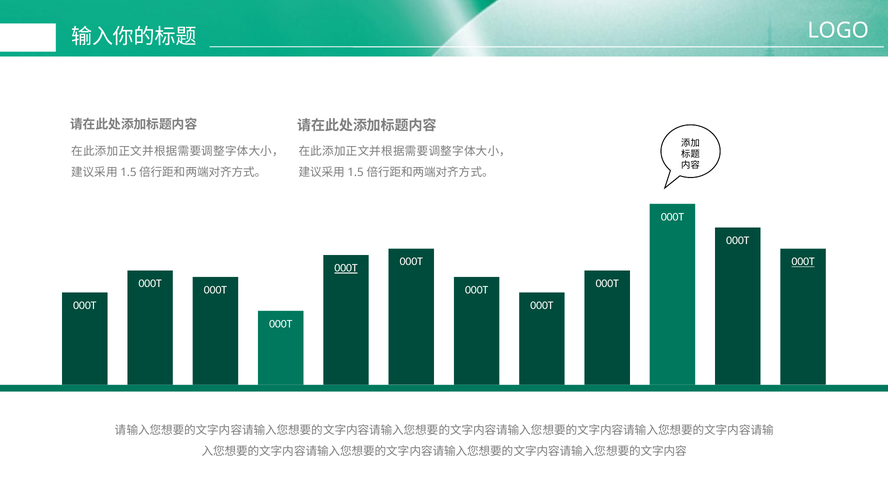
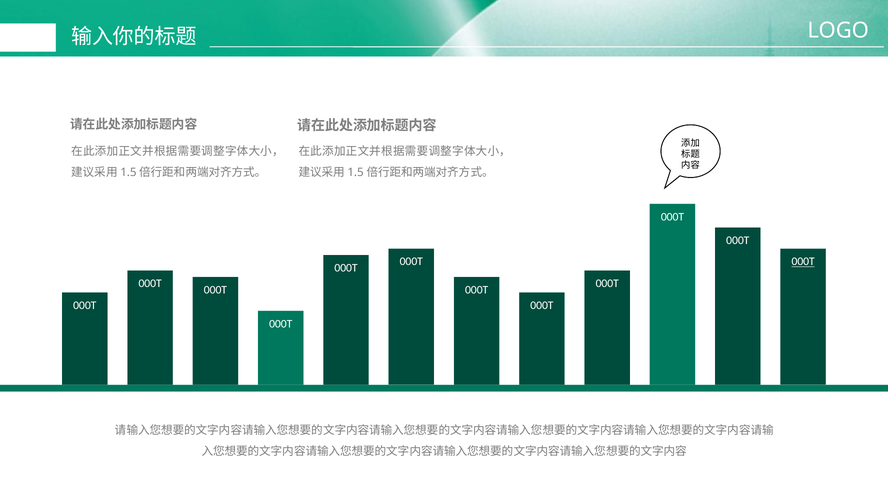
000T underline: present -> none (346, 268)
